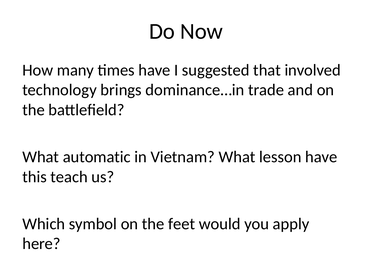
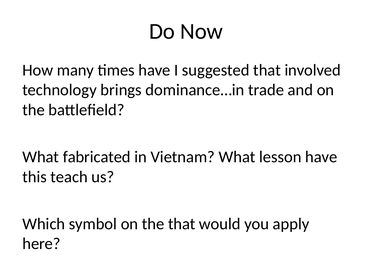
automatic: automatic -> fabricated (97, 157)
the feet: feet -> that (182, 224)
